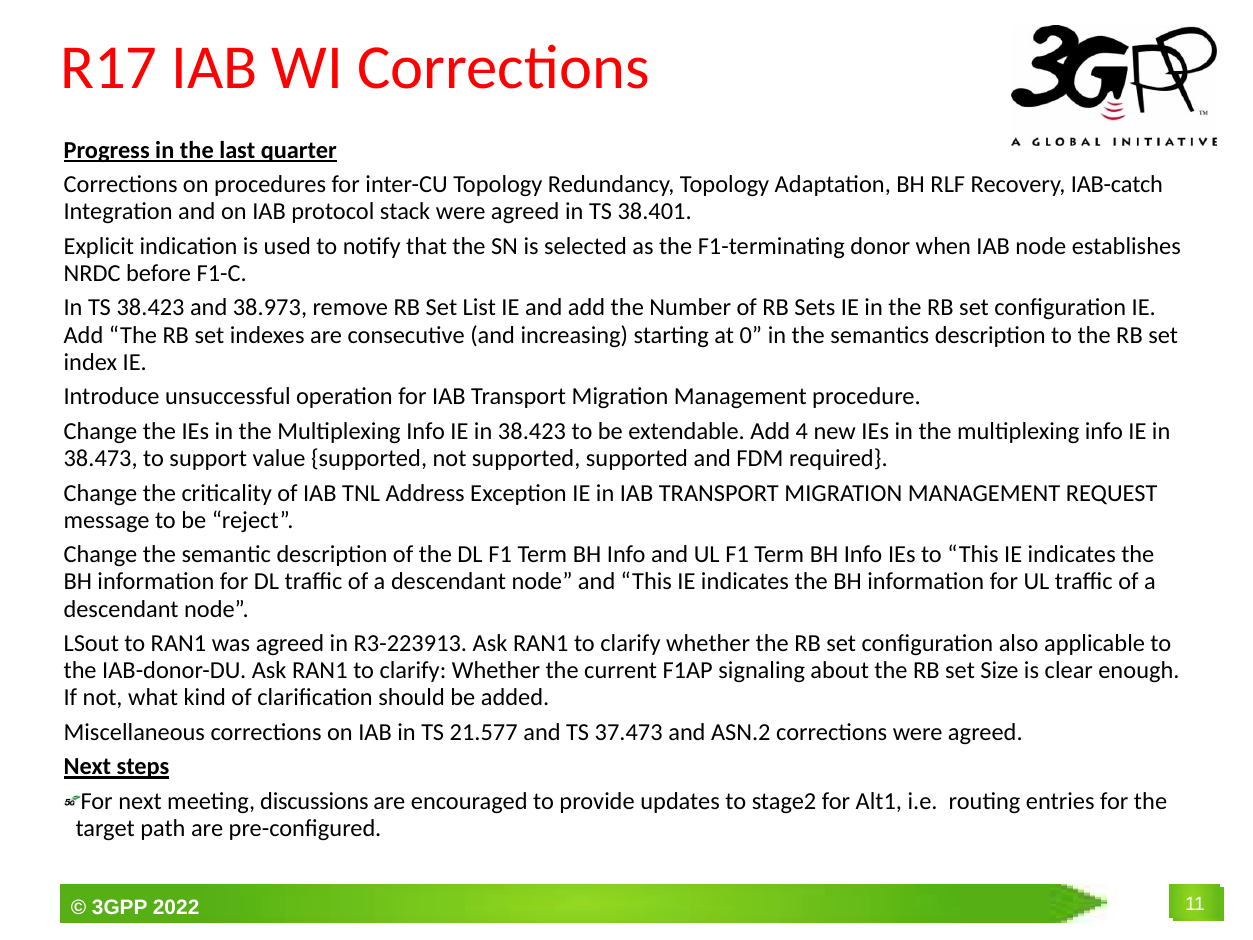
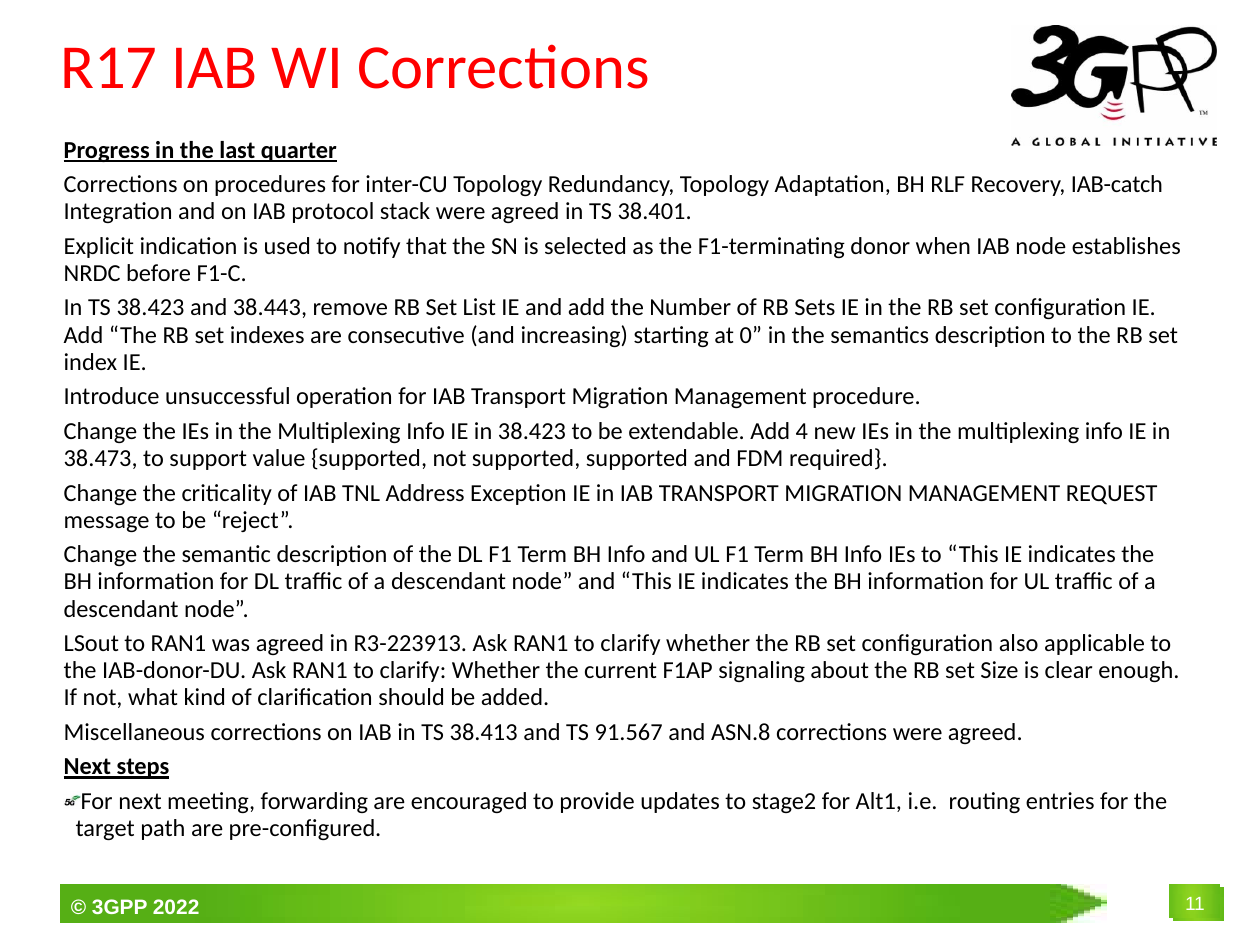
38.973: 38.973 -> 38.443 (270, 308)
21.577: 21.577 -> 38.413 (484, 732)
37.473: 37.473 -> 91.567 (629, 732)
ASN.2: ASN.2 -> ASN.8 (741, 732)
discussions: discussions -> forwarding (314, 801)
